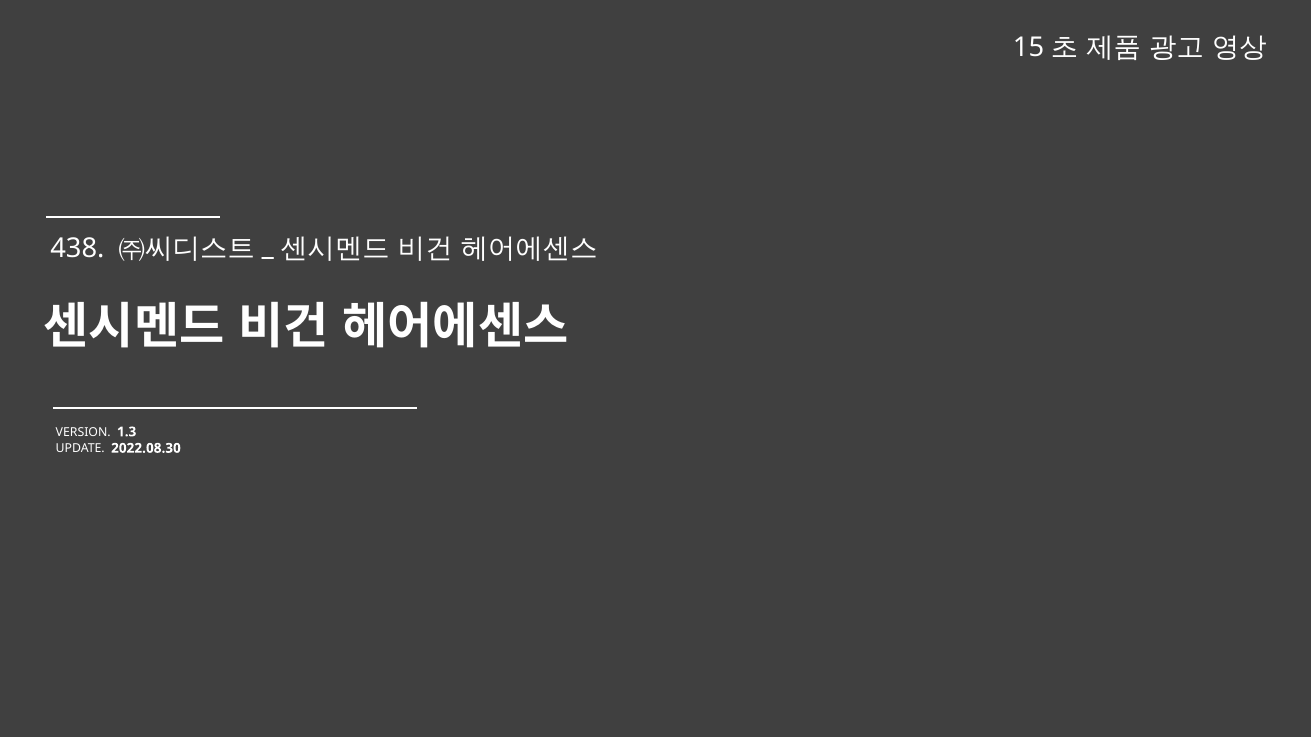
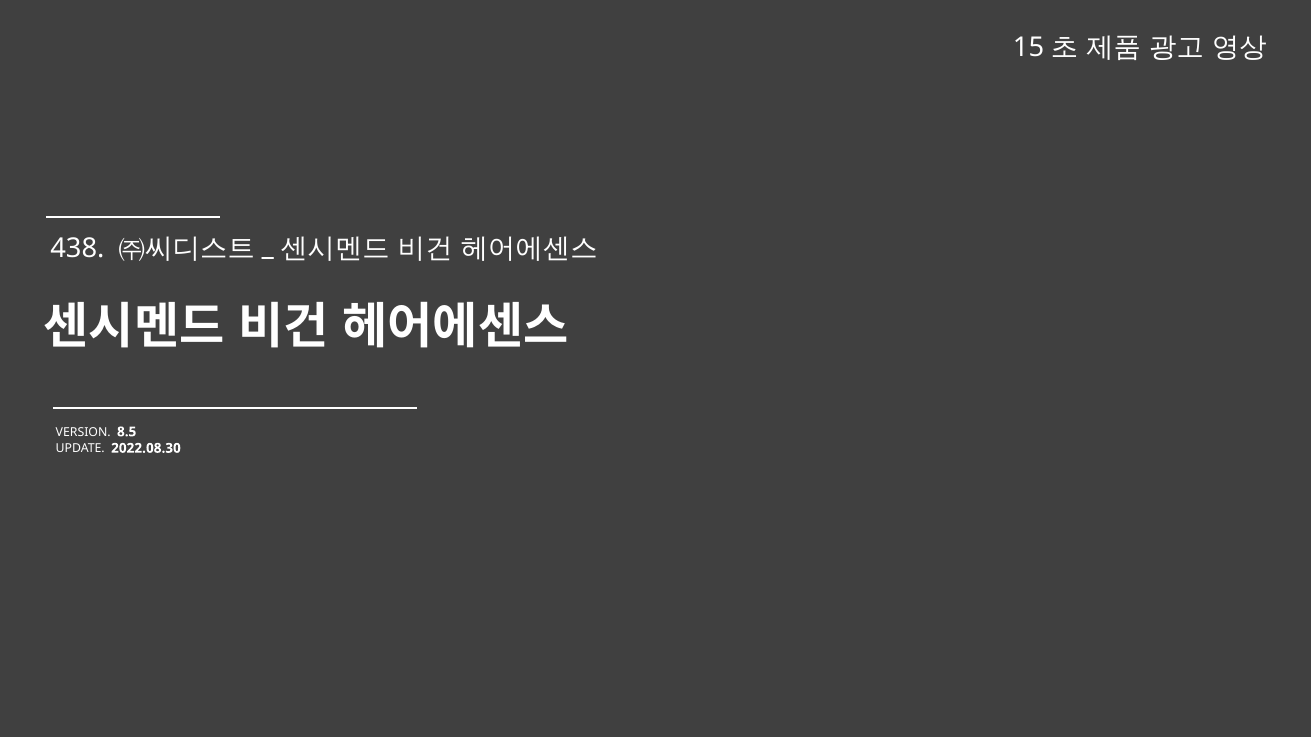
1.3: 1.3 -> 8.5 (127, 432)
